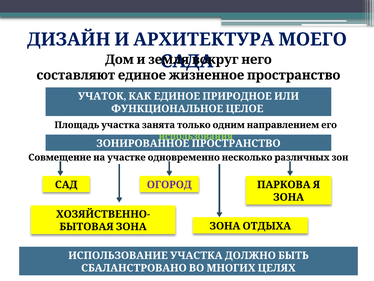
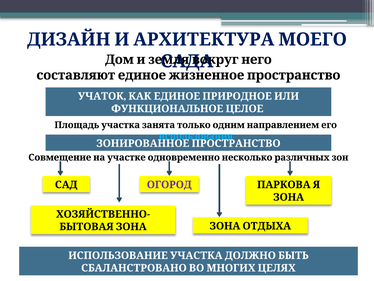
использования colour: light green -> light blue (196, 136)
